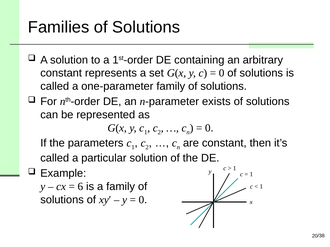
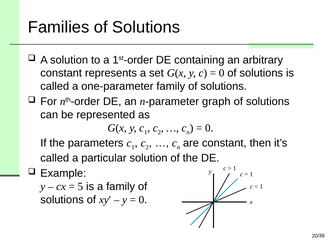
exists: exists -> graph (216, 102)
6: 6 -> 5 (80, 187)
